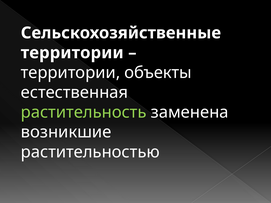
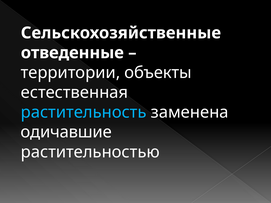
территории: территории -> отведенные (72, 53)
растительность colour: light green -> light blue (84, 112)
возникшие: возникшие -> одичавшие (66, 132)
